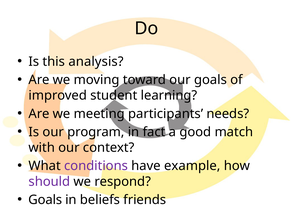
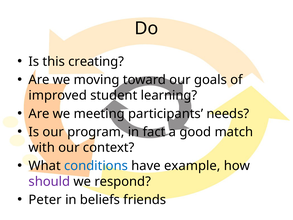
analysis: analysis -> creating (96, 61)
conditions colour: purple -> blue (96, 166)
Goals: Goals -> Peter (45, 200)
